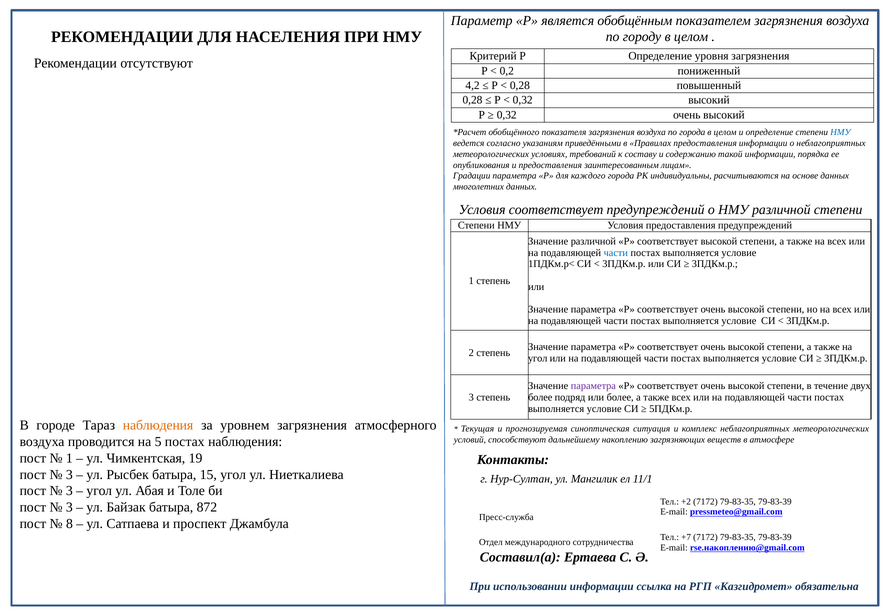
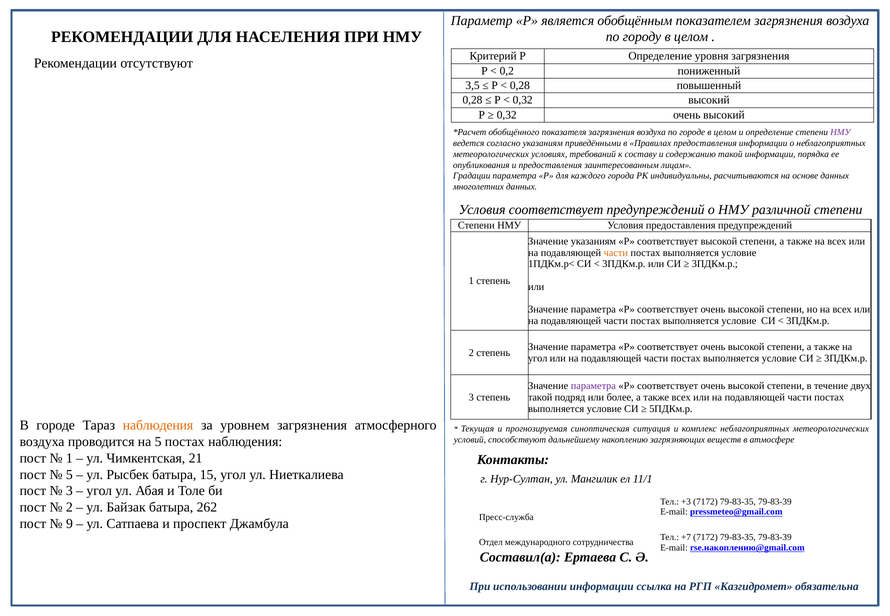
4,2: 4,2 -> 3,5 (473, 85)
по города: города -> городе (692, 132)
НМУ colour: blue -> purple (841, 132)
Значение различной: различной -> указаниям (593, 241)
части colour: blue -> orange (616, 253)
более: более -> такой (540, 397)
19: 19 -> 21 (196, 458)
3: 3 -> 5 (69, 475)
+2: +2 -> +3 (686, 502)
3: 3 -> 2 (69, 507)
872: 872 -> 262 (207, 507)
8: 8 -> 9 (69, 524)
